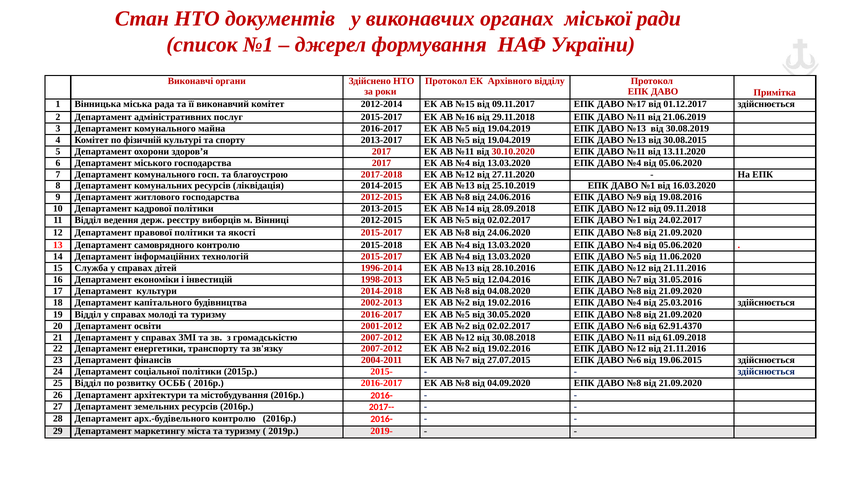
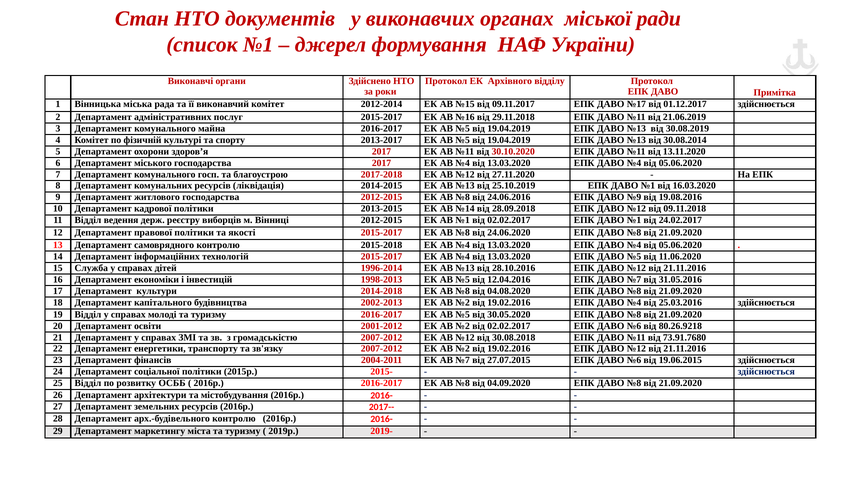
30.08.2015: 30.08.2015 -> 30.08.2014 (685, 140)
2012-2015 ЕК АВ №5: №5 -> №1 (463, 220)
62.91.4370: 62.91.4370 -> 80.26.9218 (680, 326)
61.09.2018: 61.09.2018 -> 73.91.7680 (685, 338)
